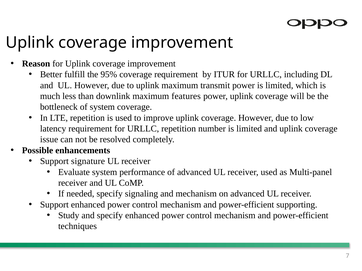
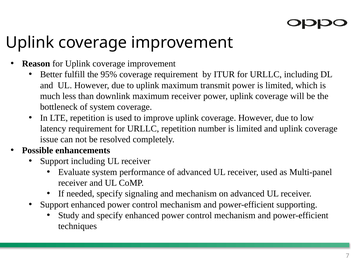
maximum features: features -> receiver (186, 96)
Support signature: signature -> including (88, 161)
